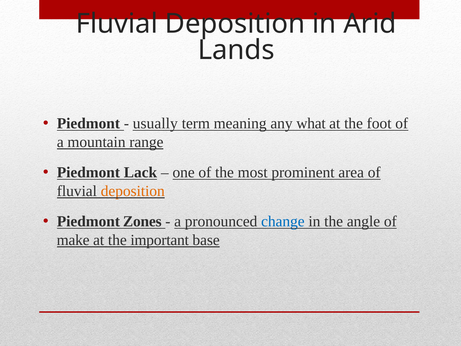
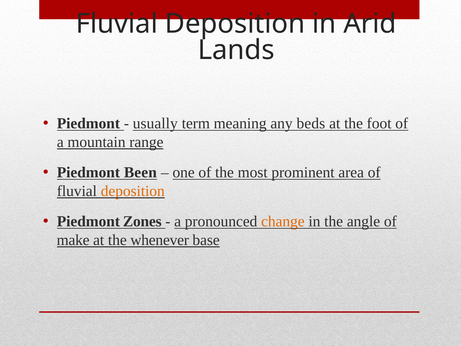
what: what -> beds (311, 123)
Lack: Lack -> Been (140, 172)
change colour: blue -> orange (283, 221)
important: important -> whenever (160, 240)
